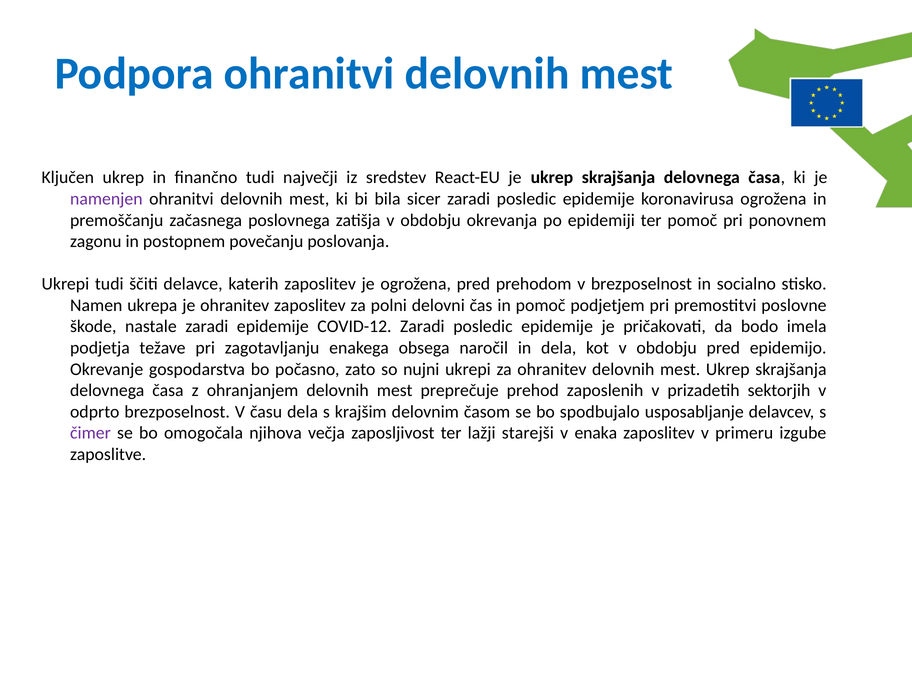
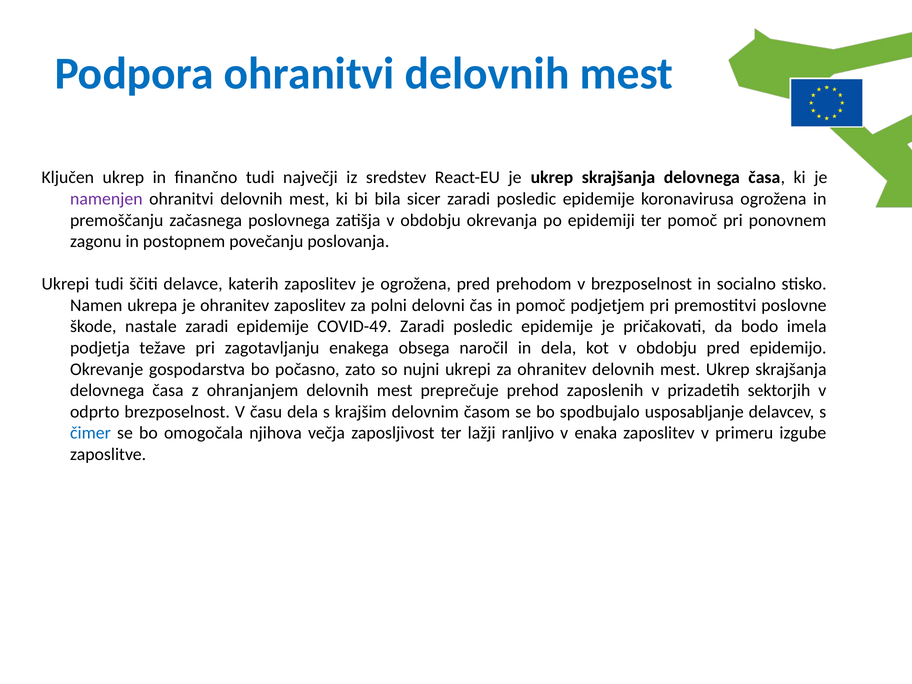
COVID-12: COVID-12 -> COVID-49 (354, 327)
čimer colour: purple -> blue (90, 433)
starejši: starejši -> ranljivo (528, 433)
